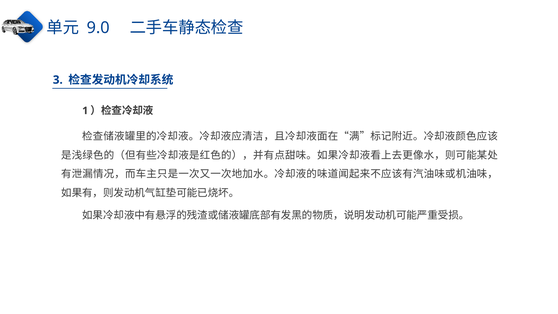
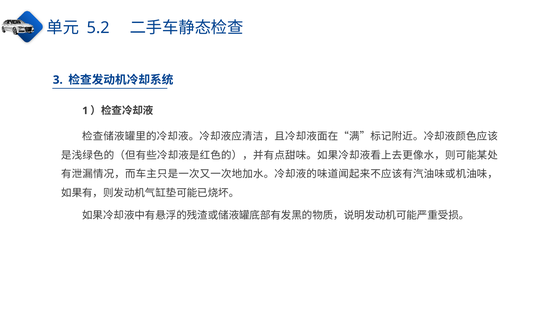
9.0: 9.0 -> 5.2 (98, 28)
